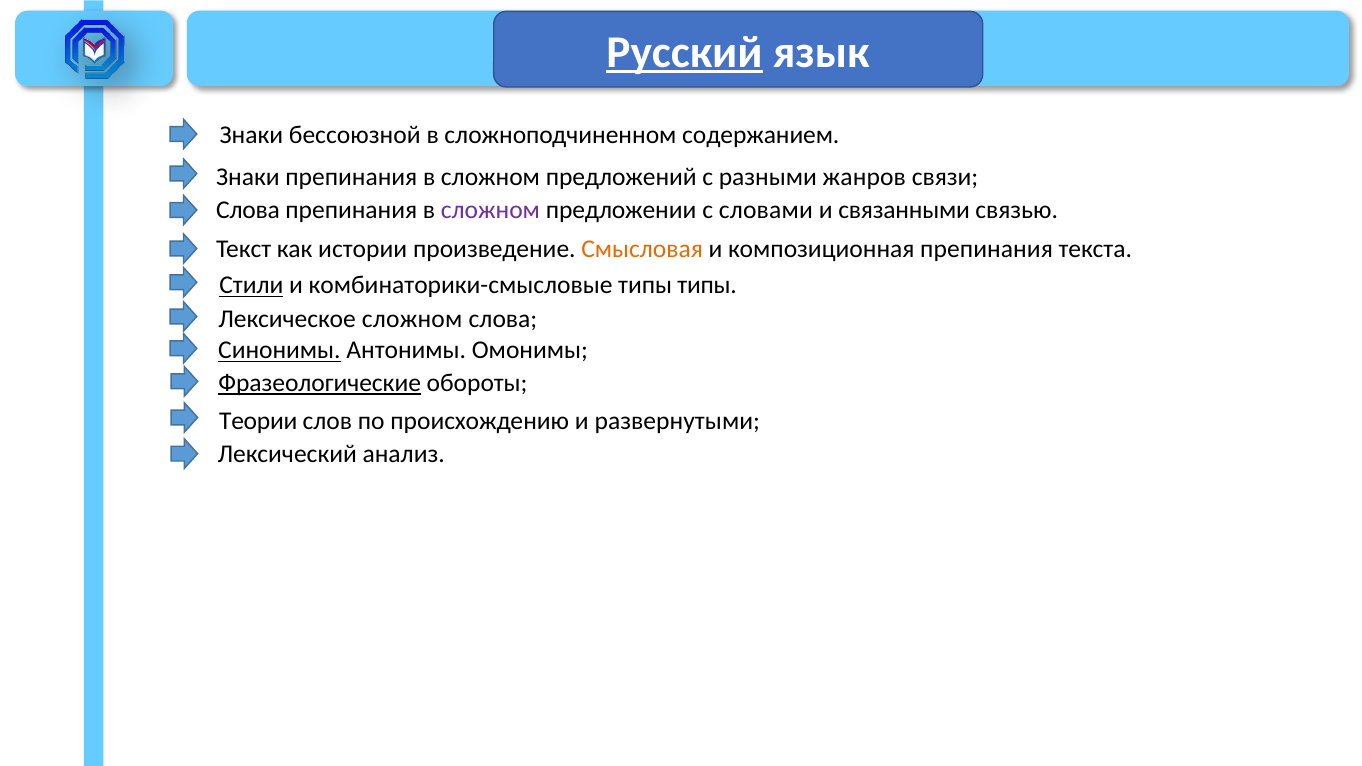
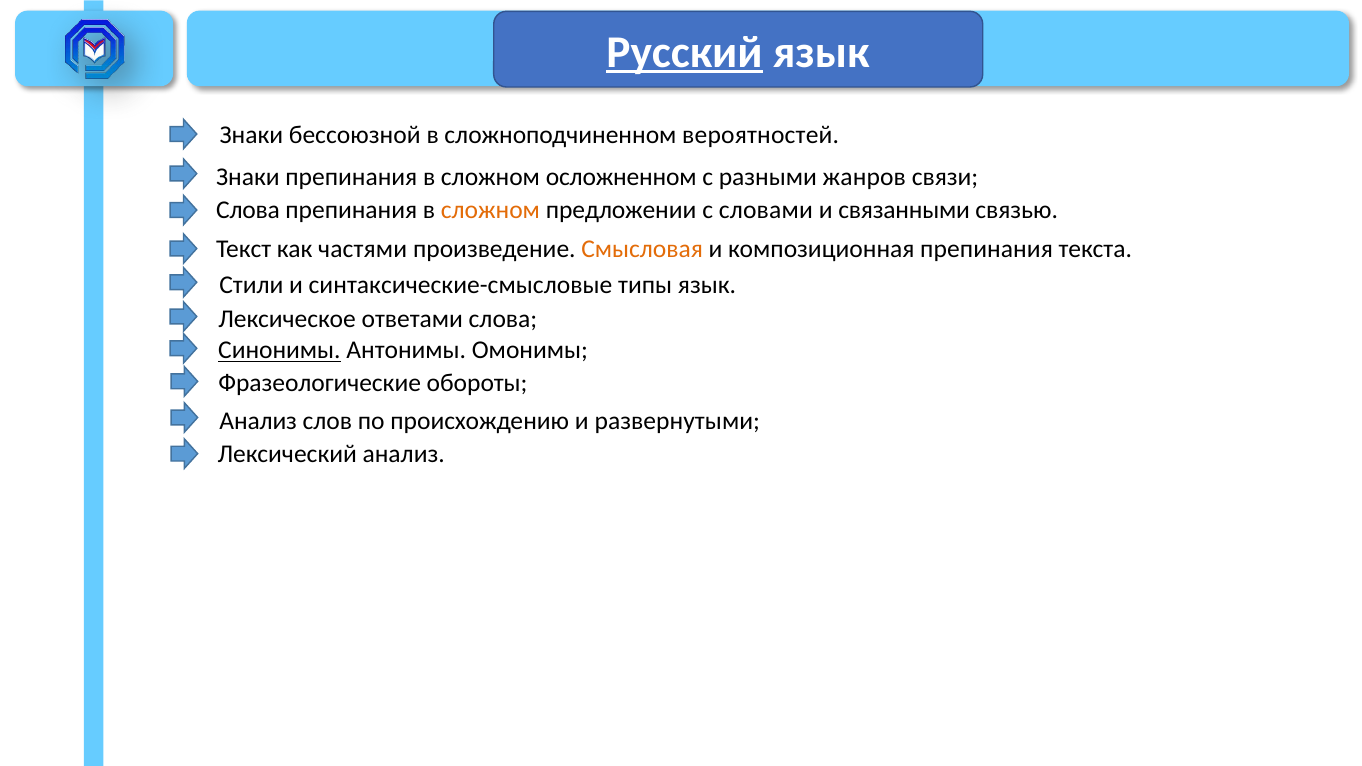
содержанием: содержанием -> вероятностей (761, 136)
предложений: предложений -> осложненном (621, 177)
сложном colour: purple -> orange (490, 211)
истории: истории -> частями (363, 249)
Стили underline: present -> none (251, 285)
комбинаторики-смысловые: комбинаторики-смысловые -> синтаксические-смысловые (461, 285)
типы типы: типы -> язык (707, 285)
Лексическое сложном: сложном -> ответами (412, 319)
Фразеологические underline: present -> none (320, 383)
Теории: Теории -> Анализ (258, 421)
